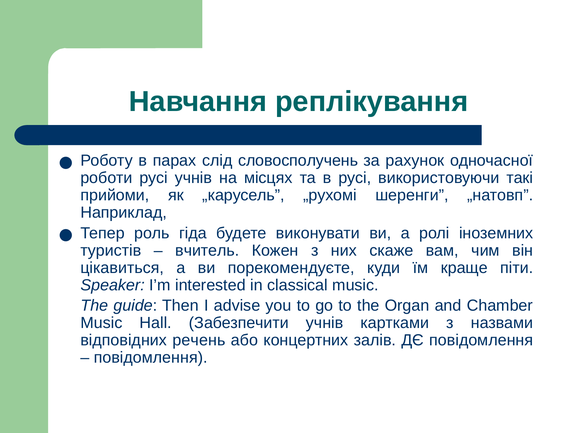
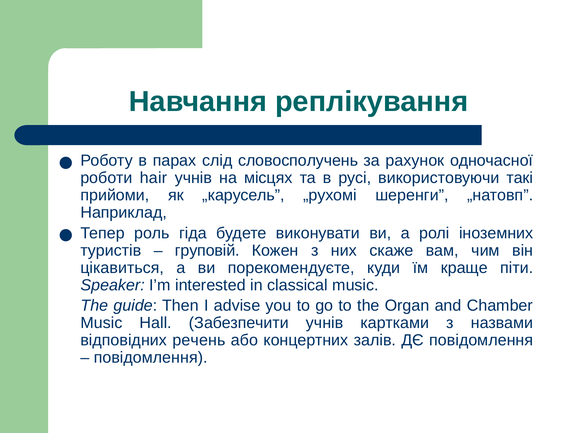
роботи русі: русі -> hair (153, 178)
вчитель: вчитель -> груповій (207, 251)
